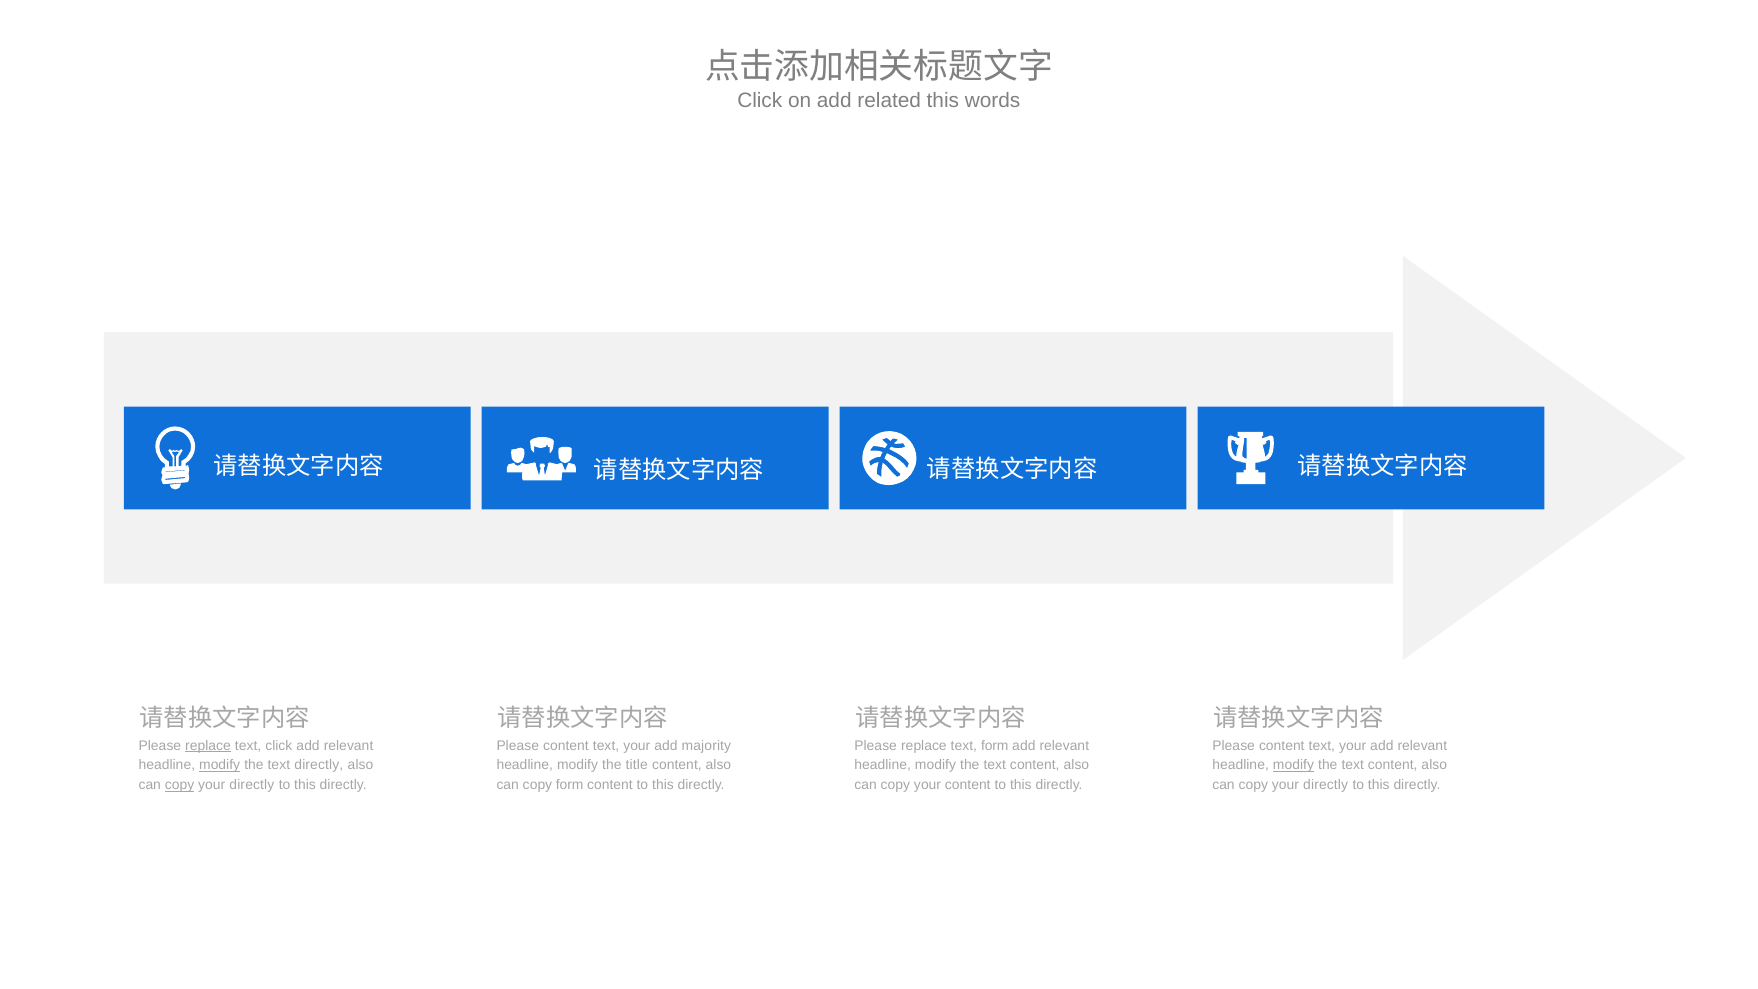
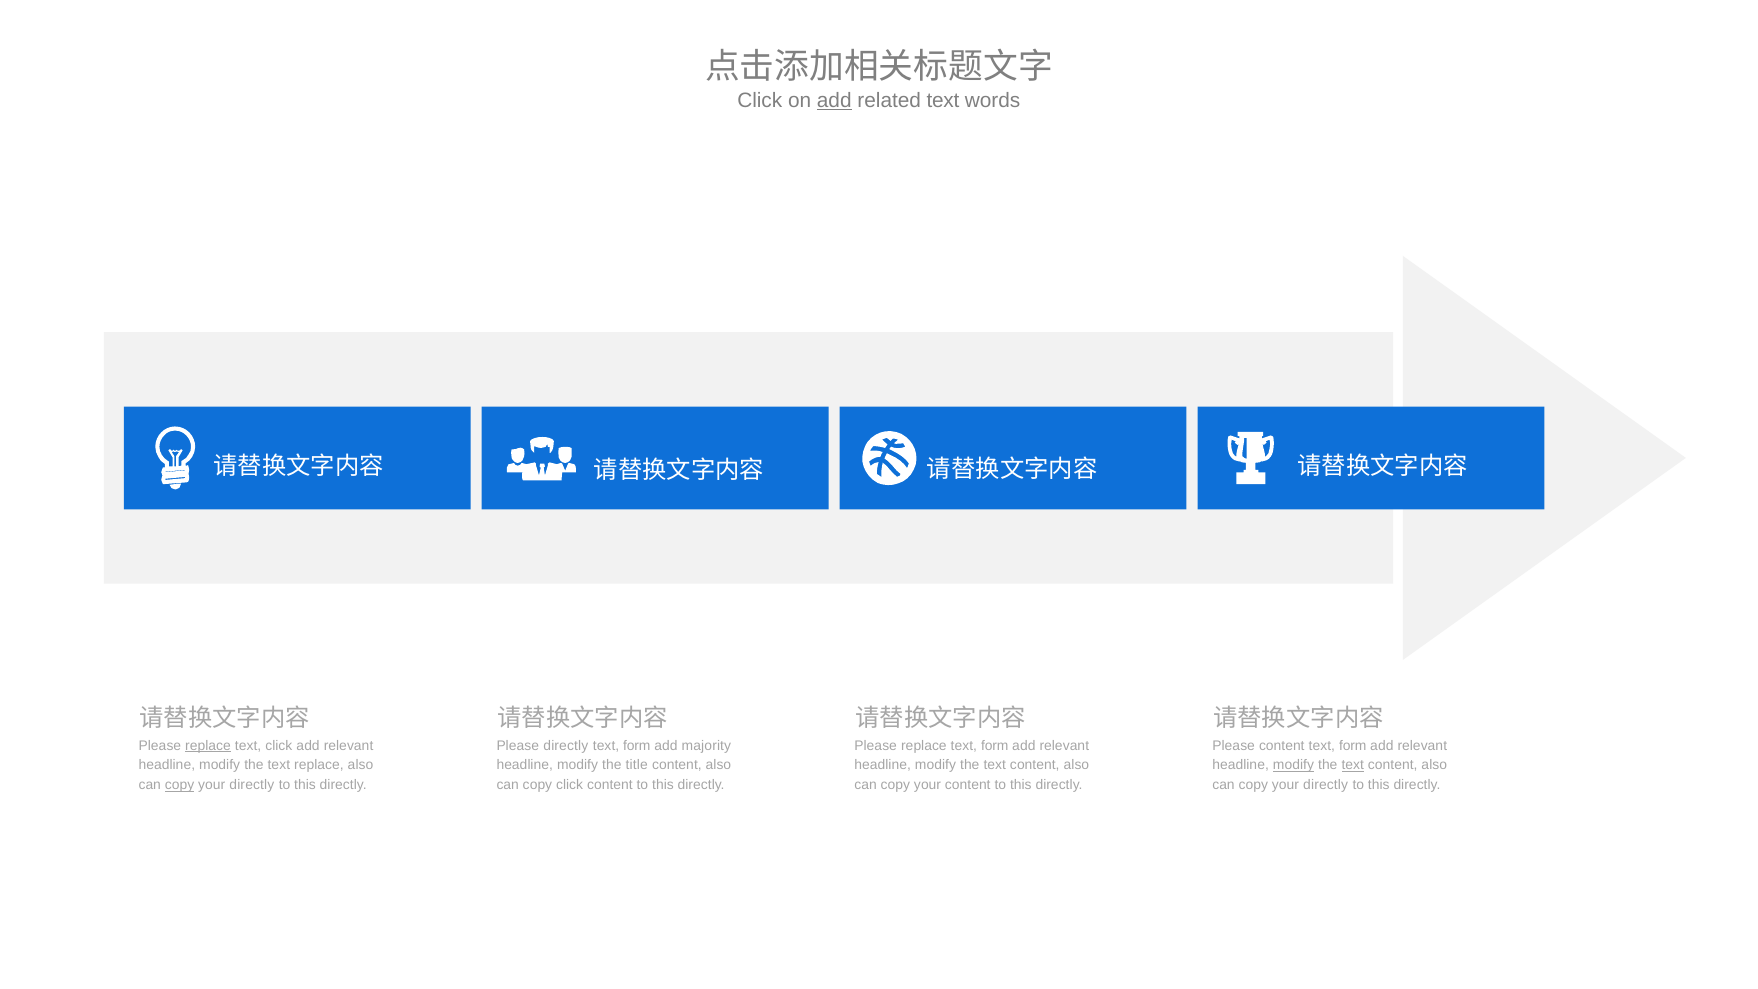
add underline: none -> present (834, 100)
related this: this -> text (943, 100)
content: content -> directly (566, 745)
your: your -> form (637, 745)
your: your -> form (1353, 745)
modify underline: present -> none (220, 765)
text directly: directly -> replace (319, 765)
text underline: none -> present (1353, 765)
copy form: form -> click (570, 785)
